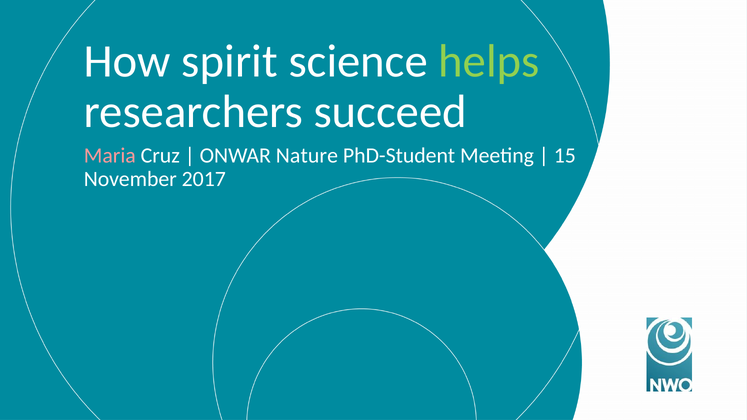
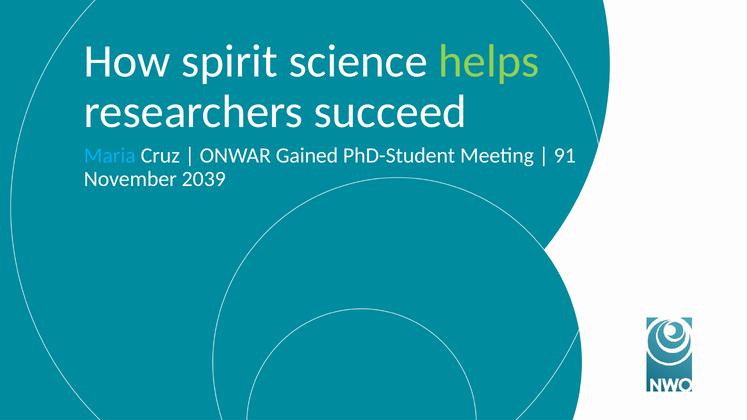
Maria colour: pink -> light blue (110, 155)
Nature: Nature -> Gained (307, 155)
15: 15 -> 91 (565, 155)
2017: 2017 -> 2039 (204, 179)
